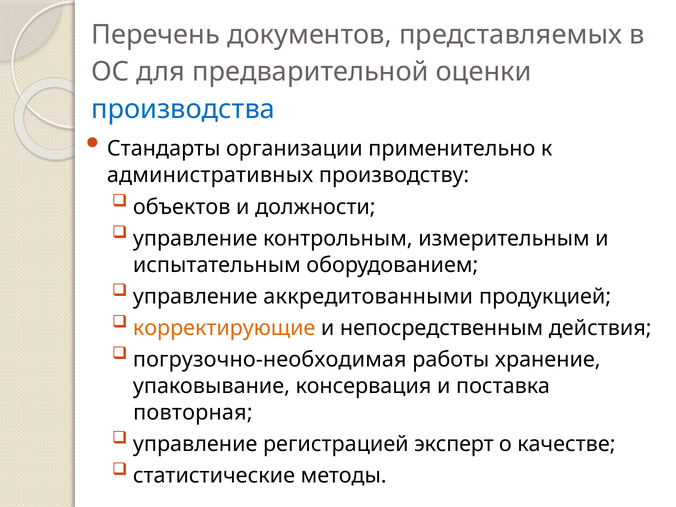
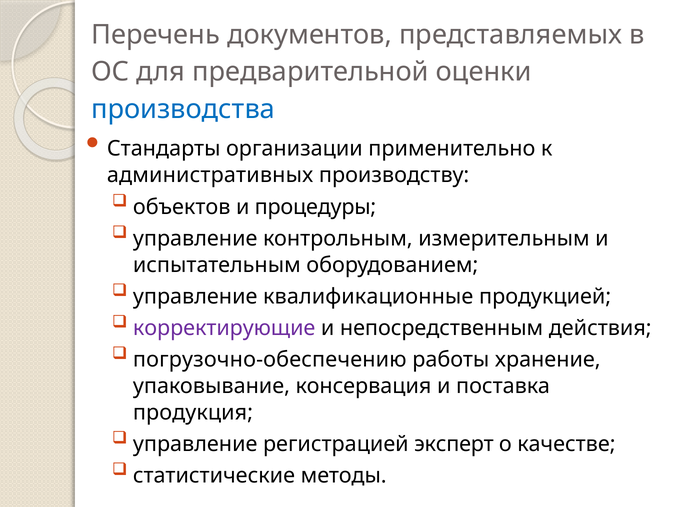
должности: должности -> процедуры (315, 207)
аккредитованными: аккредитованными -> квалификационные (368, 296)
корректирующие colour: orange -> purple (224, 328)
погрузочно-необходимая: погрузочно-необходимая -> погрузочно-обеспечению (270, 360)
повторная: повторная -> продукция (193, 412)
